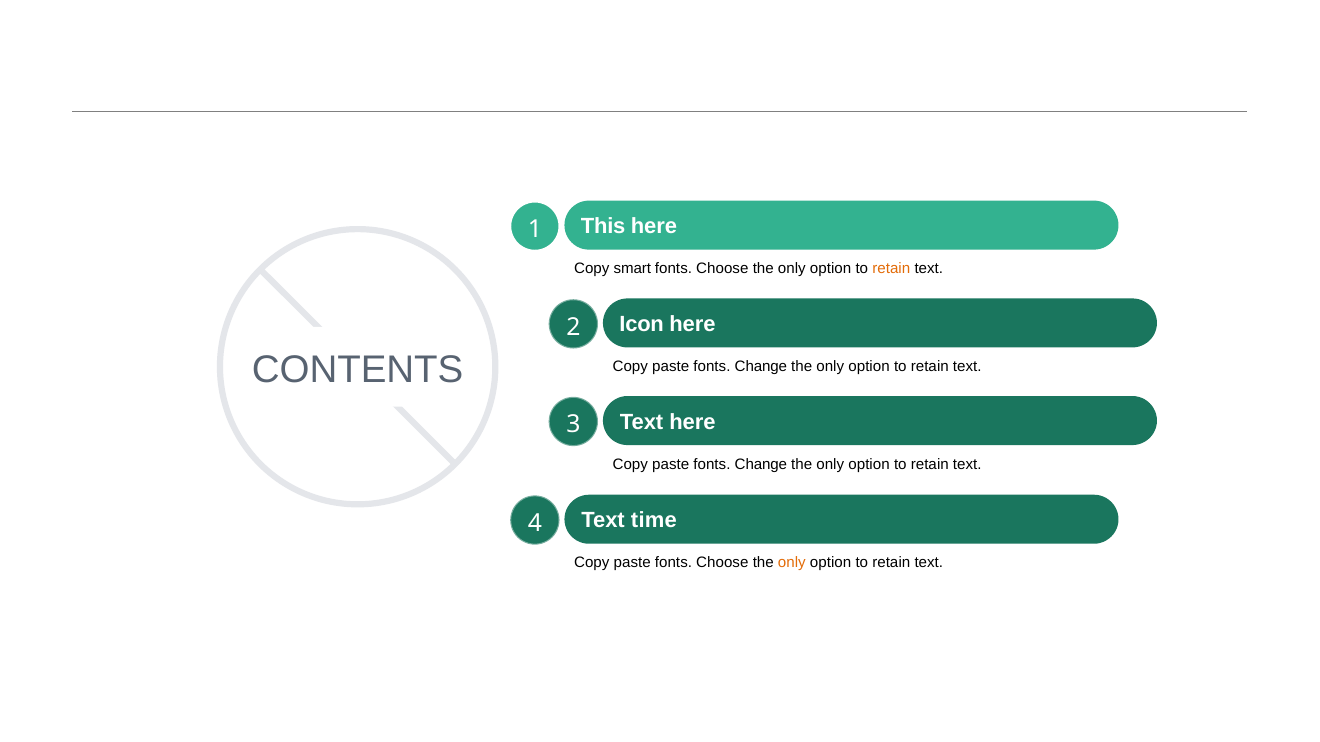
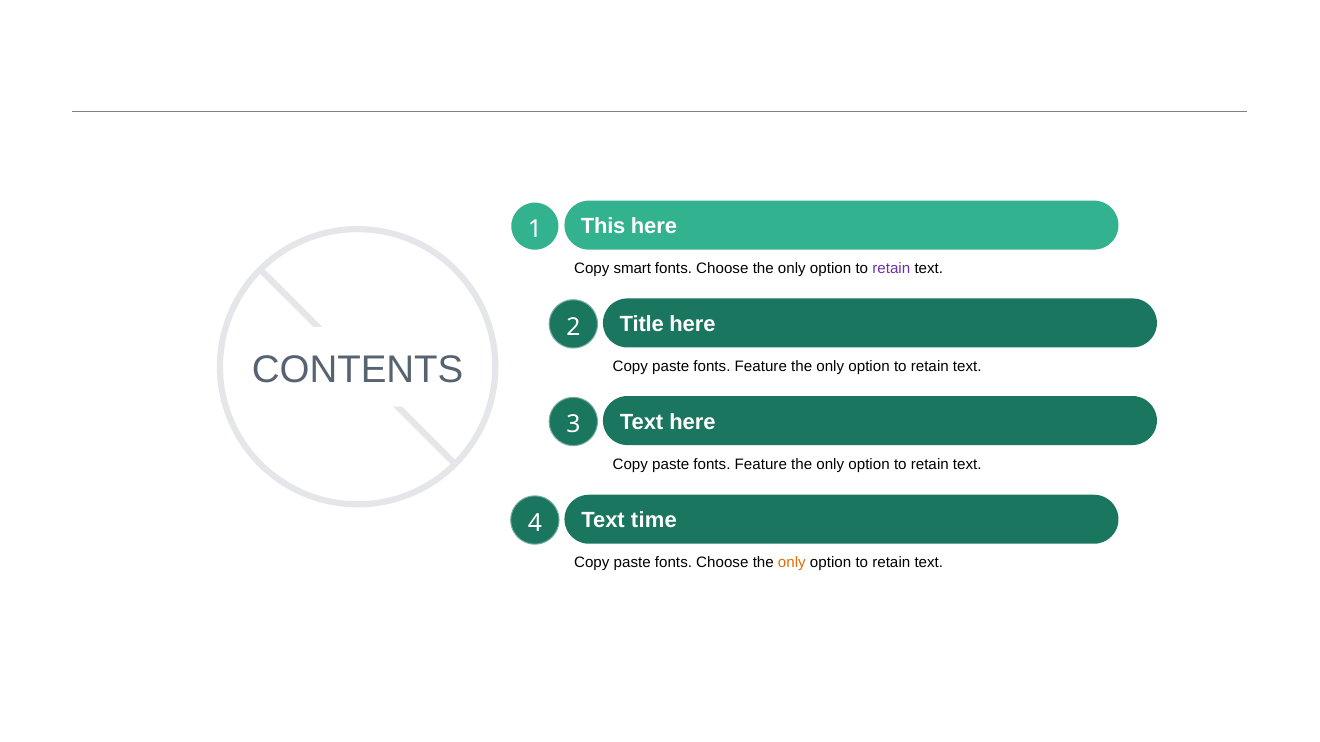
retain colour: orange -> purple (891, 269)
Icon: Icon -> Title (642, 325)
Change: Change -> Feature (761, 366)
Change: Change -> Feature (761, 465)
